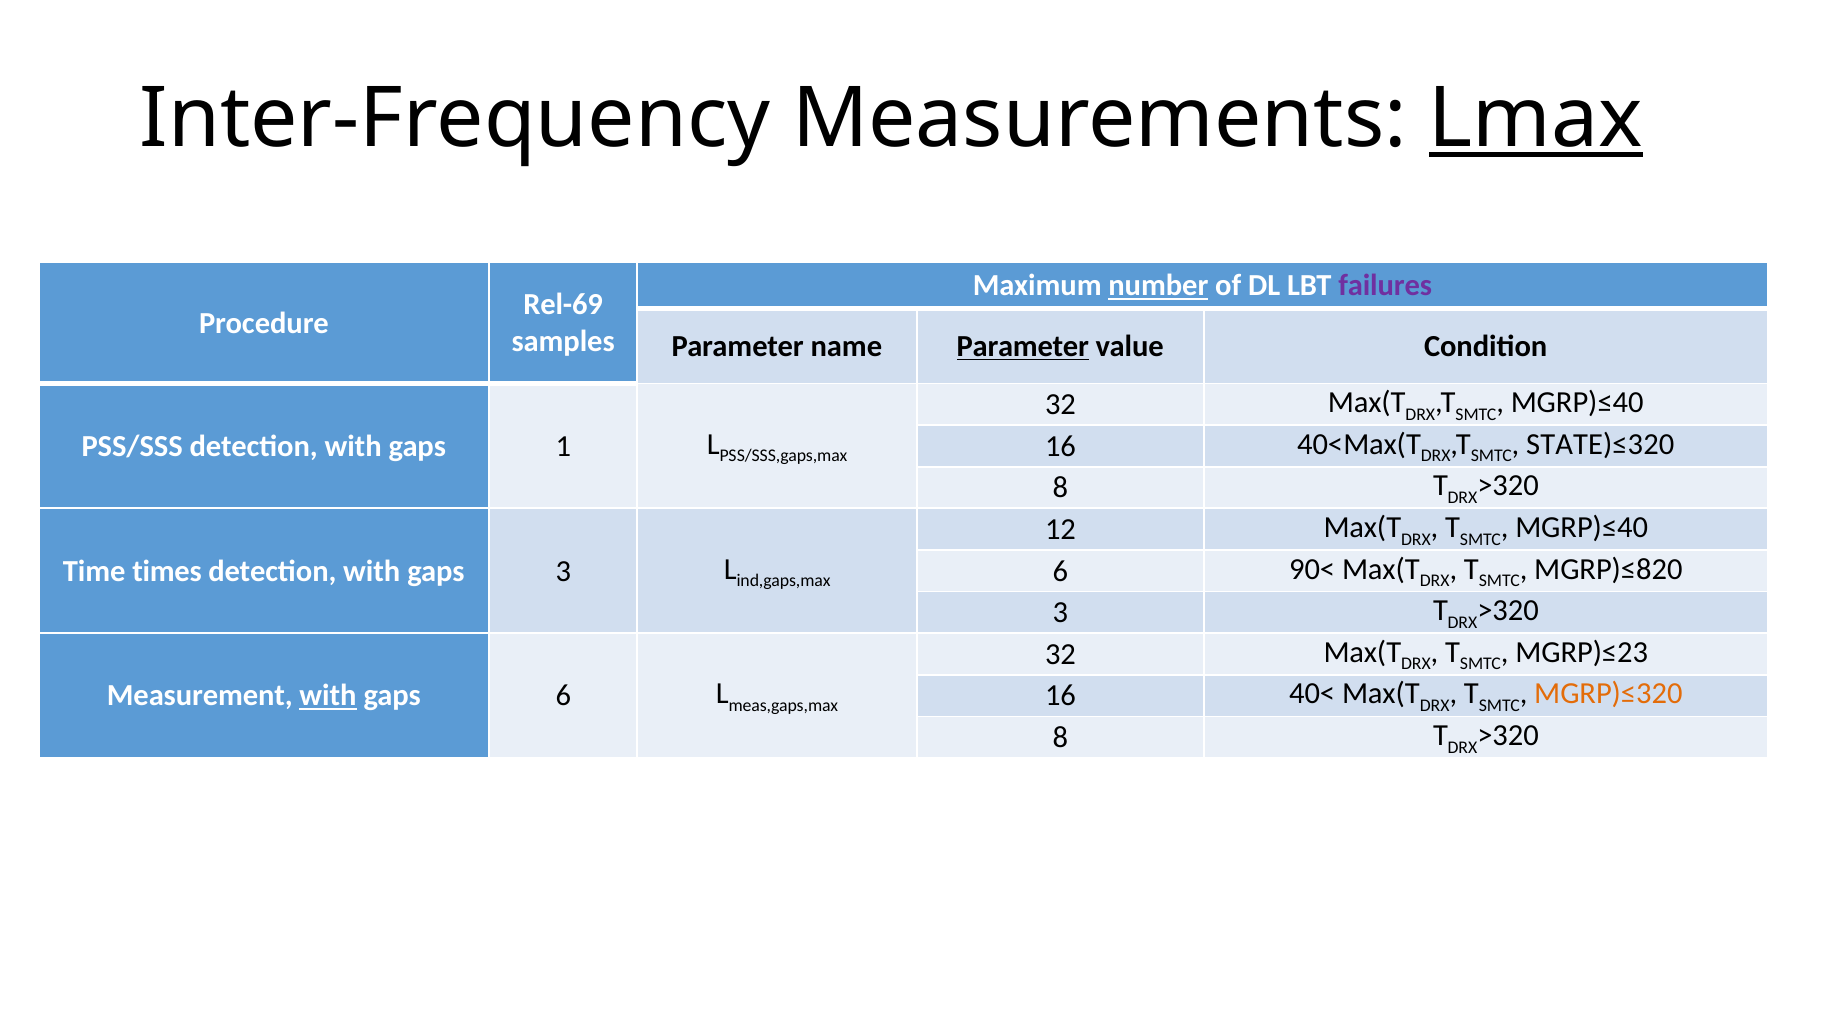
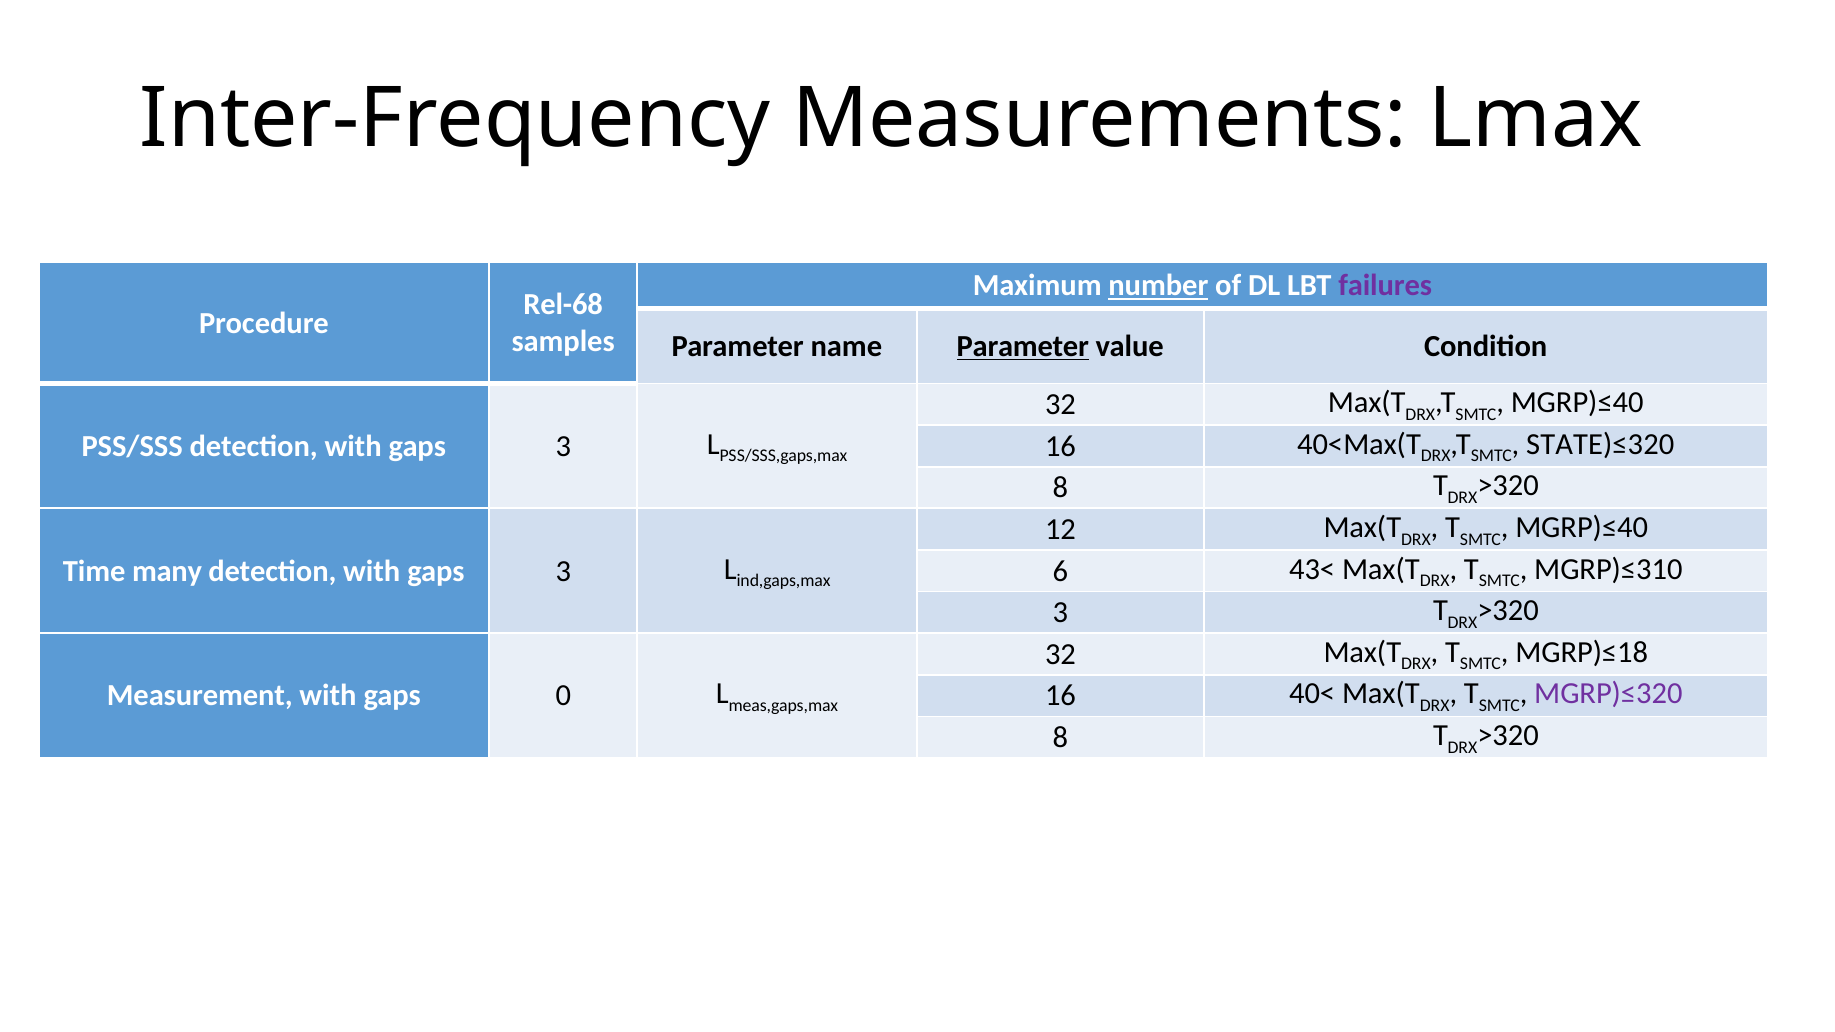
Lmax underline: present -> none (1536, 118)
Rel-69: Rel-69 -> Rel-68 (563, 305)
1: 1 -> 3 (563, 446)
times: times -> many (167, 571)
90<: 90< -> 43< (1312, 569)
MGRP)≤820: MGRP)≤820 -> MGRP)≤310 (1608, 569)
MGRP)≤23: MGRP)≤23 -> MGRP)≤18 (1582, 652)
with underline: present -> none (328, 696)
gaps 6: 6 -> 0 (563, 696)
MGRP)≤320 colour: orange -> purple (1608, 694)
